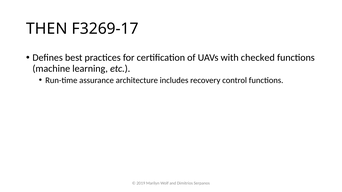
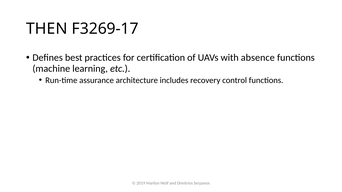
checked: checked -> absence (258, 58)
